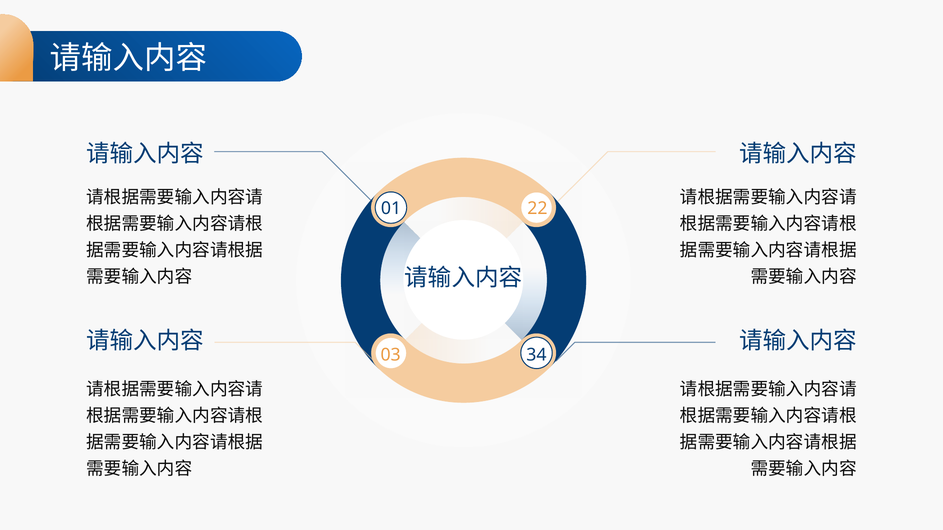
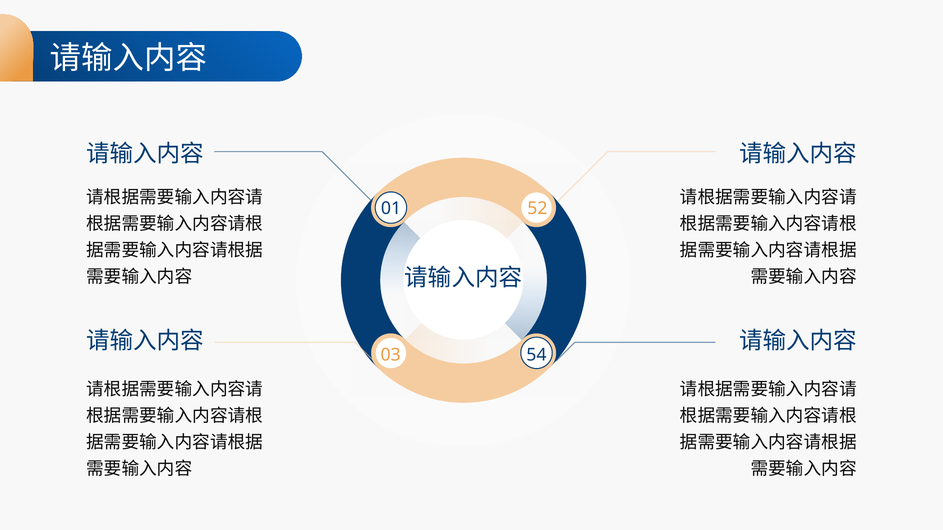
22: 22 -> 52 (537, 209)
34: 34 -> 54 (536, 355)
